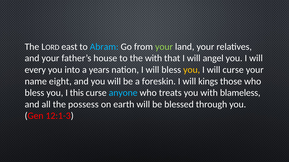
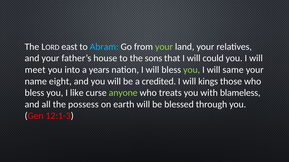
the with: with -> sons (154, 58)
angel: angel -> could (213, 58)
every: every -> meet (35, 70)
you colour: yellow -> light green (192, 70)
will curse: curse -> same (233, 70)
foreskin: foreskin -> credited (159, 82)
this: this -> like (77, 93)
anyone colour: light blue -> light green (123, 93)
